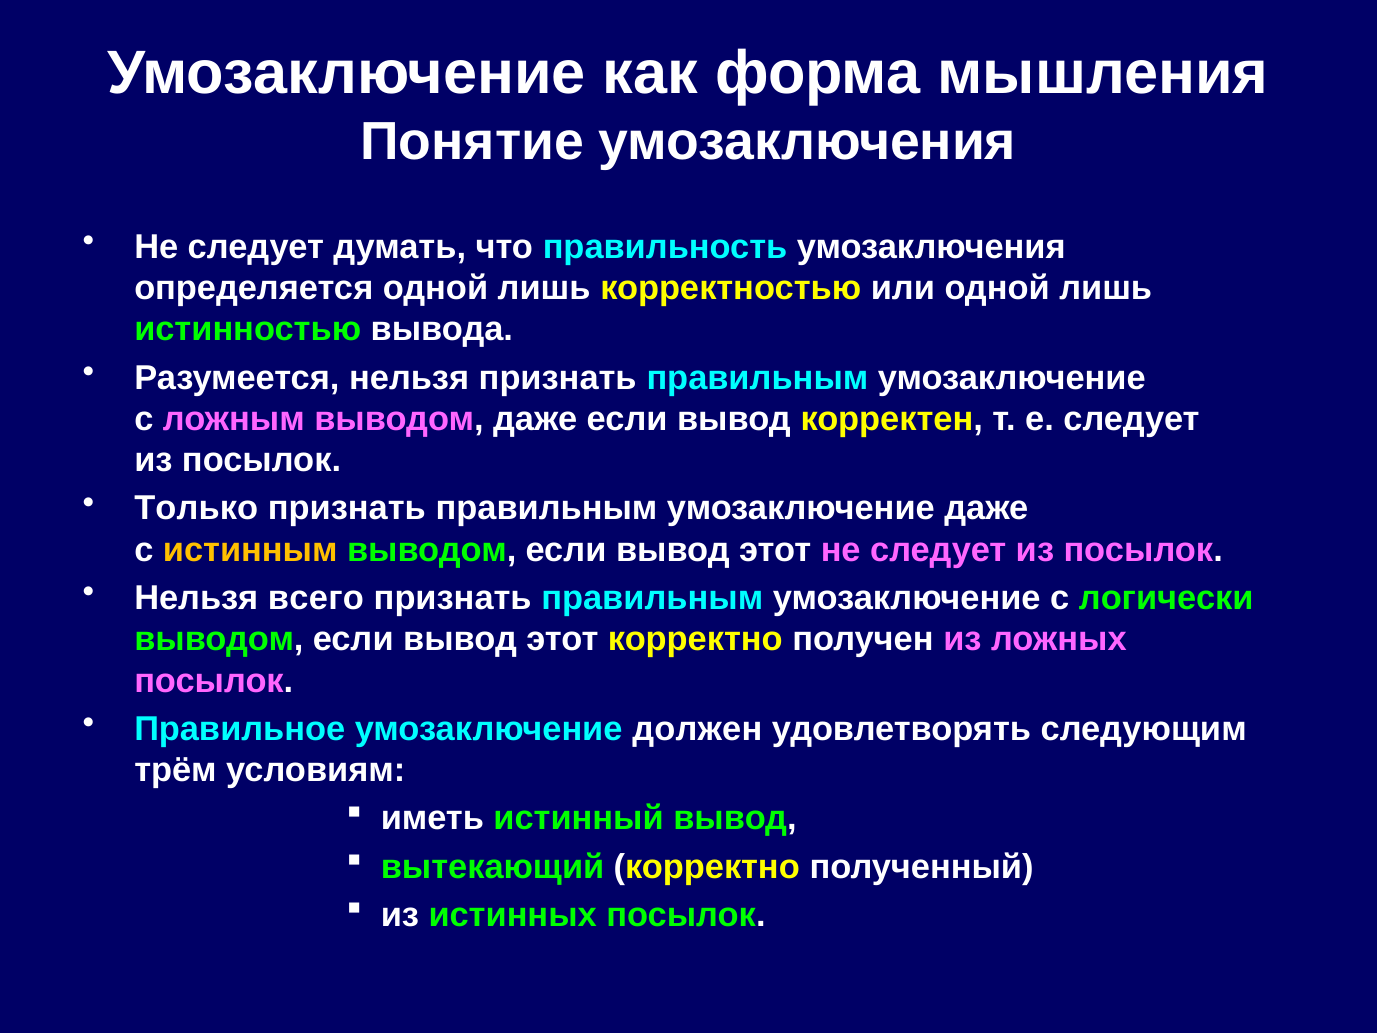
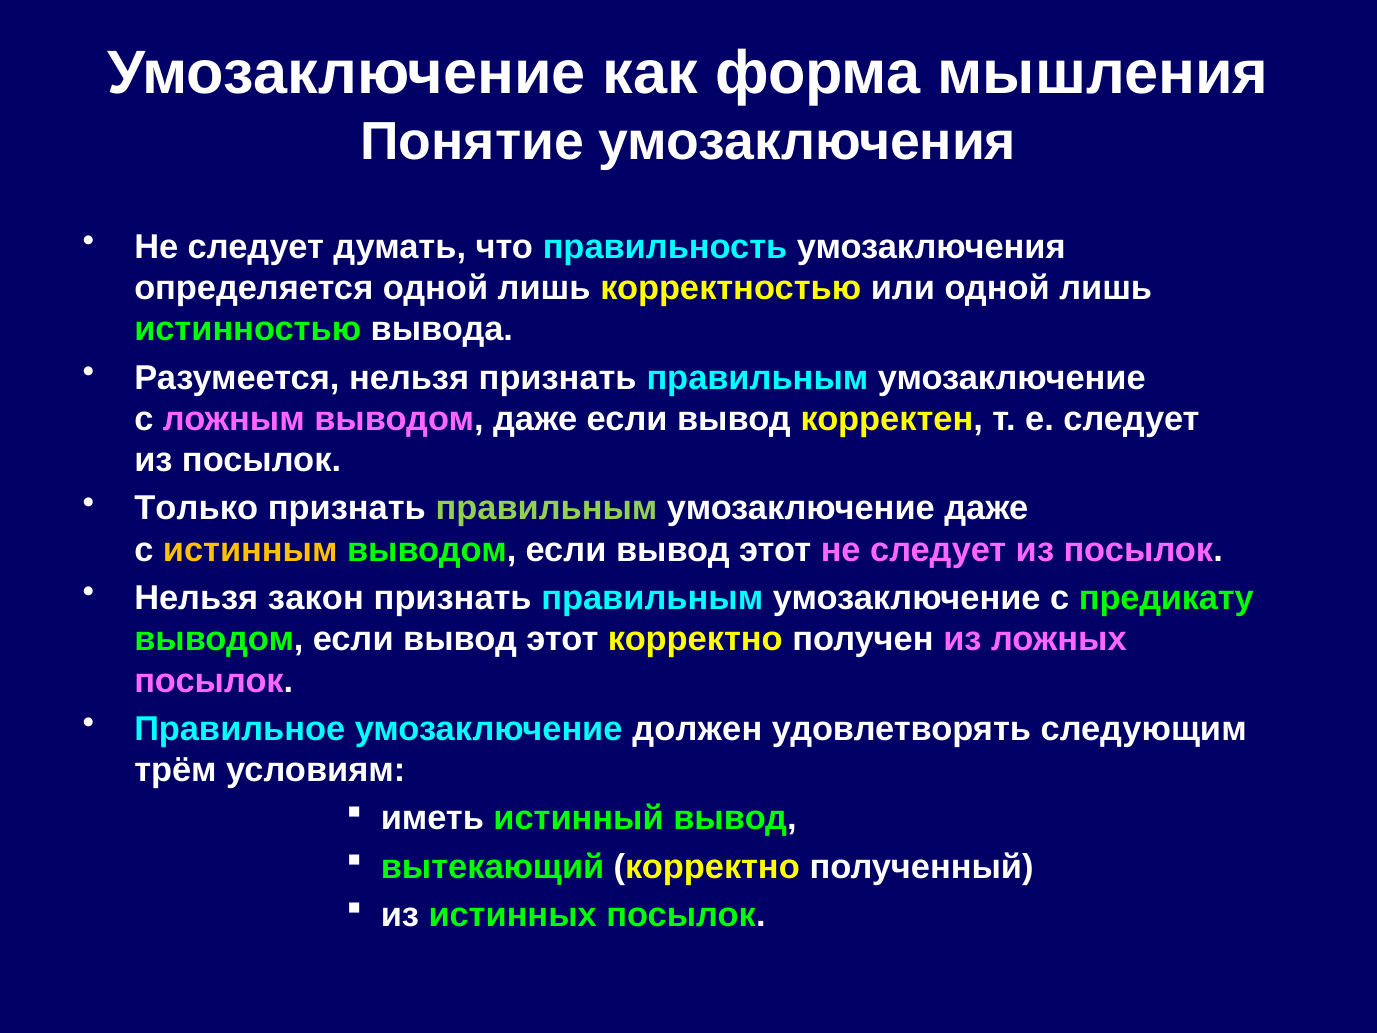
правильным colour: white -> light green (547, 508)
всего: всего -> закон (316, 598)
логически: логически -> предикату (1166, 598)
